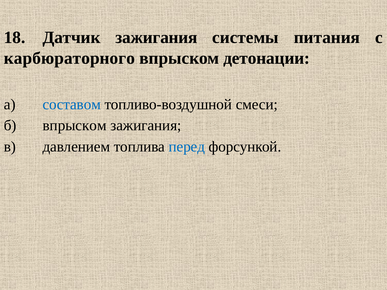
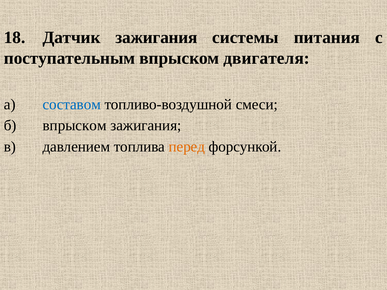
карбюраторного: карбюраторного -> поступательным (70, 58)
детонации: детонации -> двигателя (267, 58)
перед colour: blue -> orange (187, 147)
